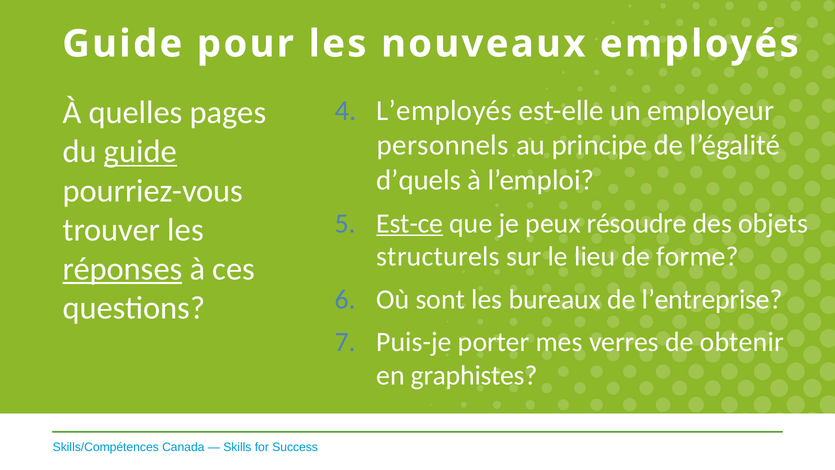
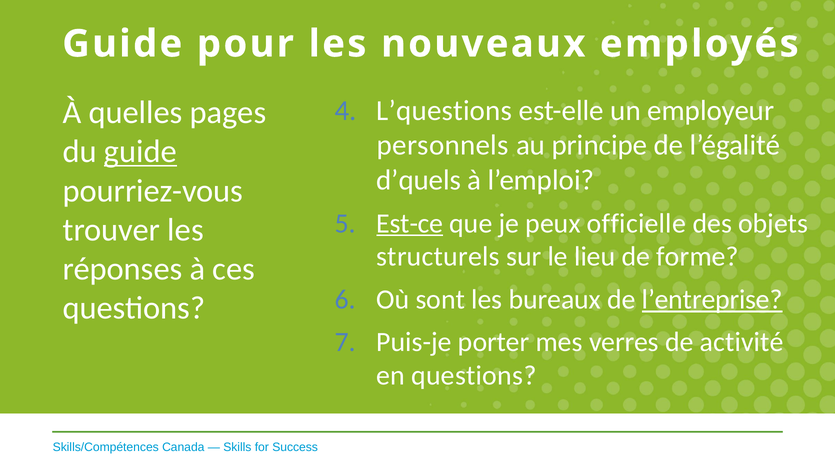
L’employés: L’employés -> L’questions (444, 110)
résoudre: résoudre -> officielle (636, 223)
réponses underline: present -> none (123, 269)
l’entreprise underline: none -> present (712, 299)
obtenir: obtenir -> activité (742, 342)
en graphistes: graphistes -> questions (474, 375)
